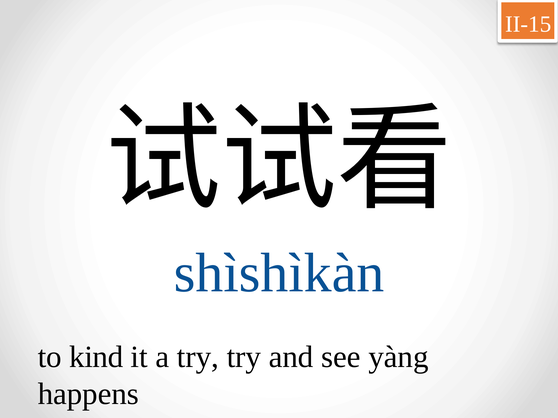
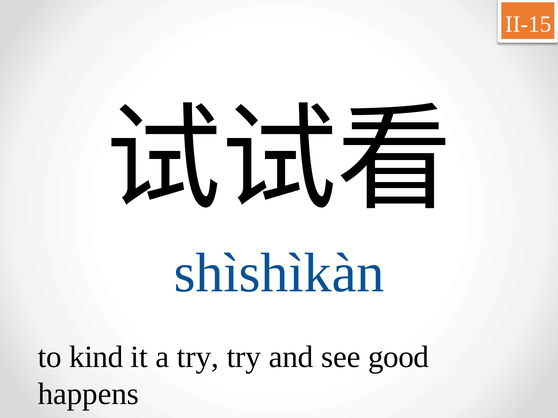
yàng: yàng -> good (399, 357)
